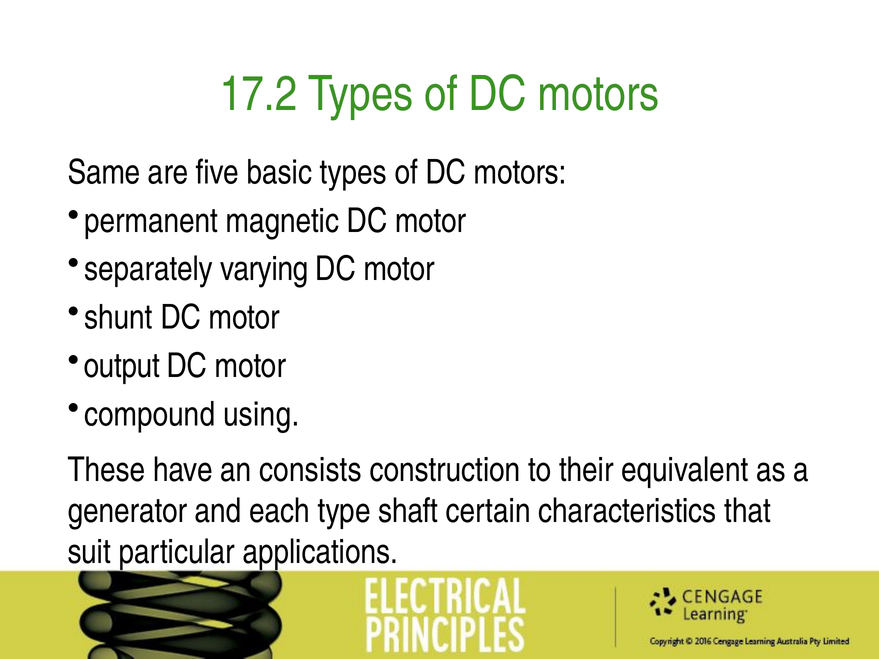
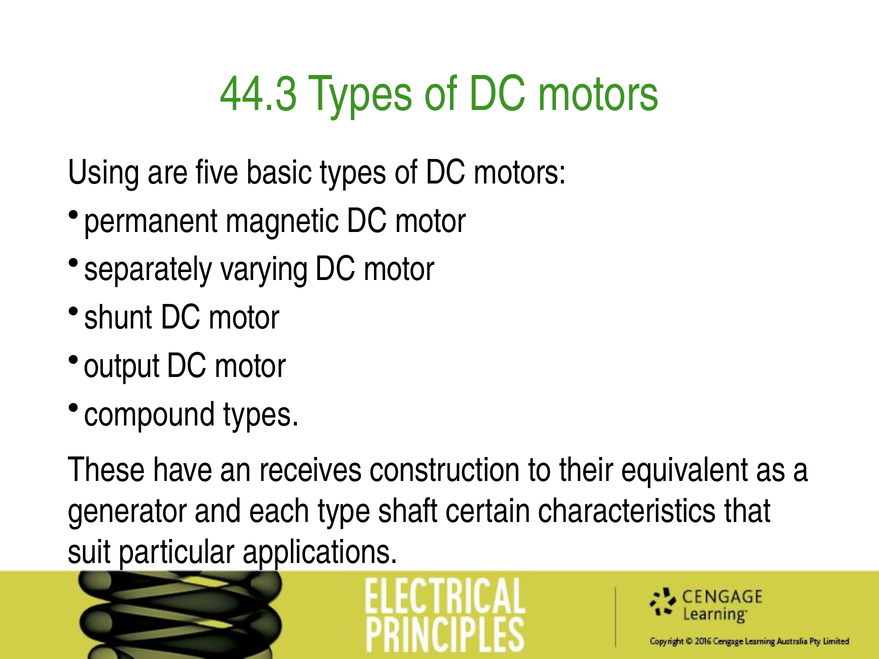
17.2: 17.2 -> 44.3 (258, 94)
Same: Same -> Using (104, 173)
compound using: using -> types (261, 414)
consists: consists -> receives (311, 470)
